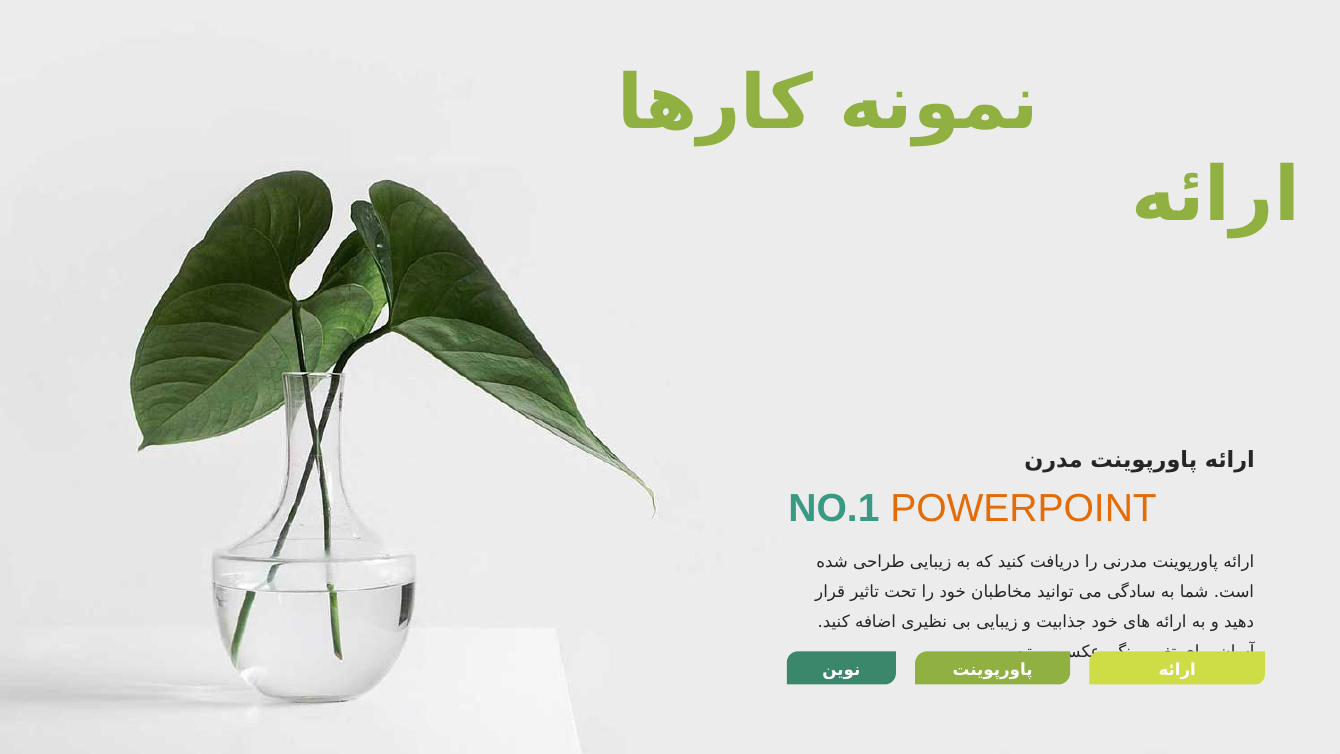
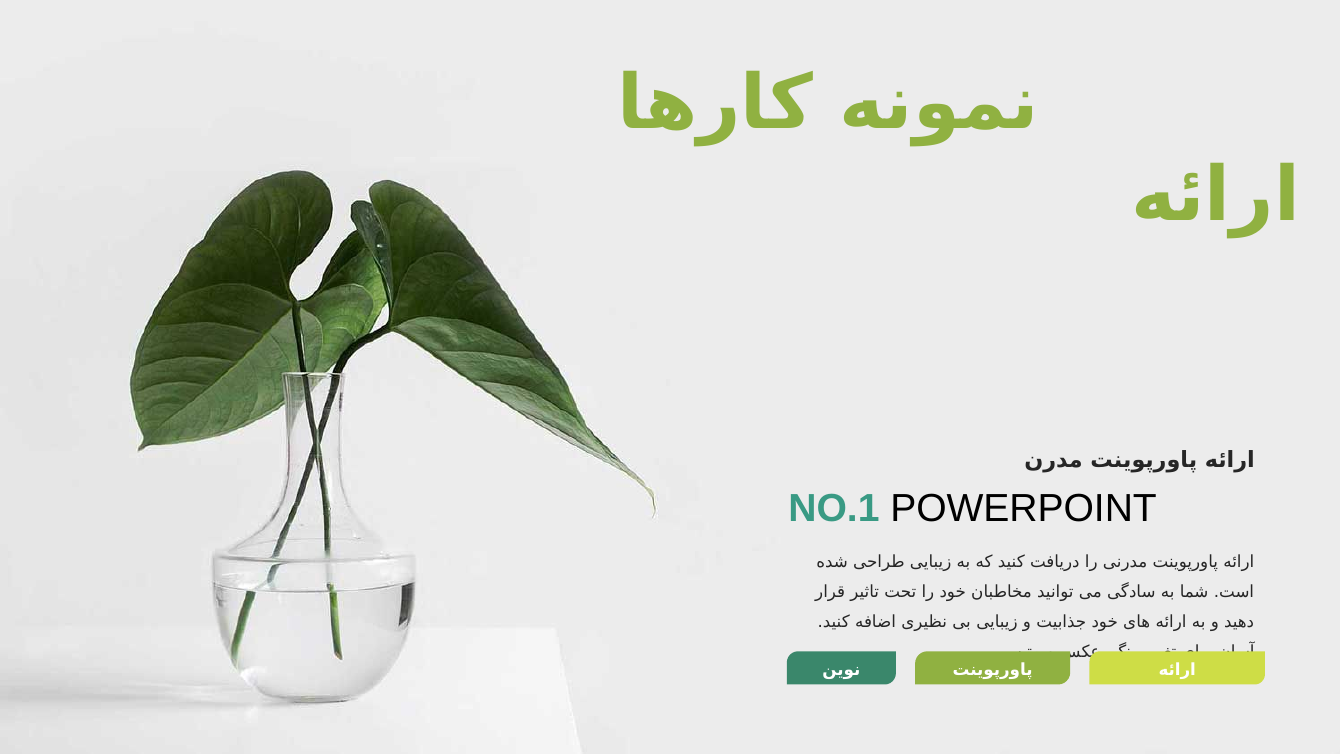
POWERPOINT colour: orange -> black (1024, 509)
